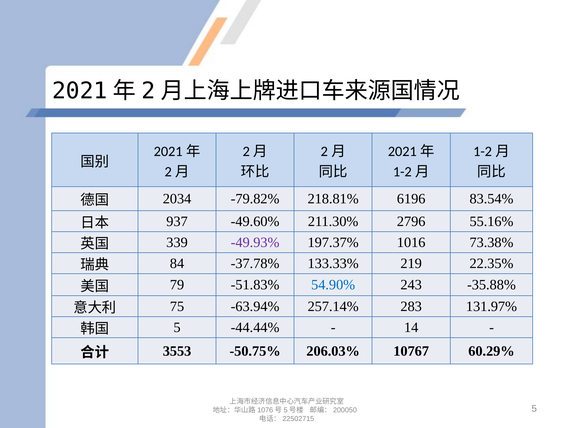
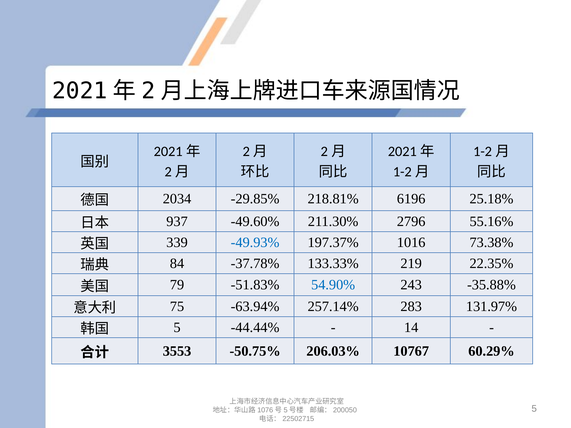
-79.82%: -79.82% -> -29.85% (255, 199)
83.54%: 83.54% -> 25.18% (491, 199)
-49.93% colour: purple -> blue (255, 243)
